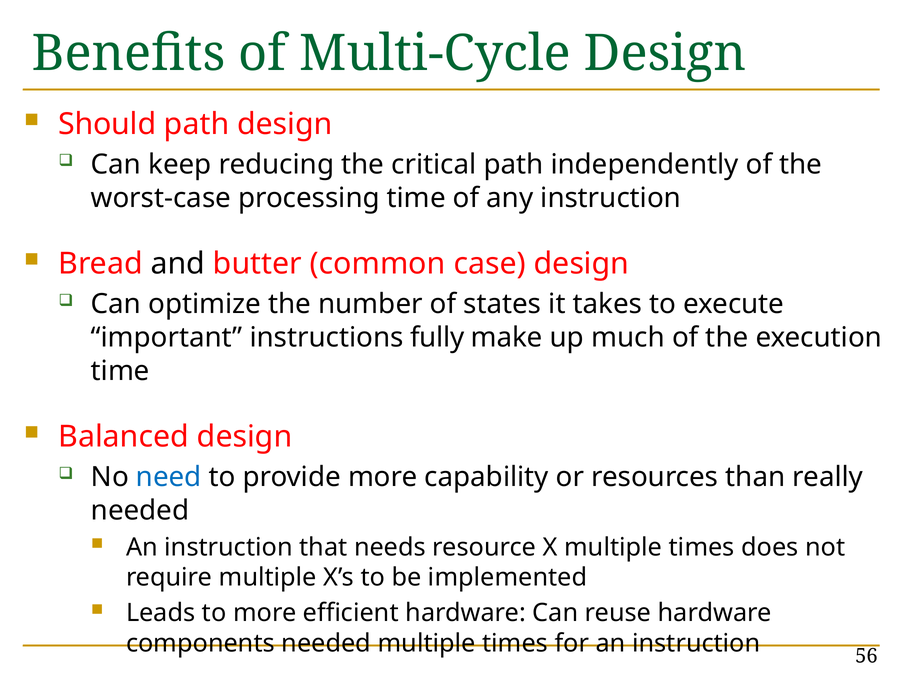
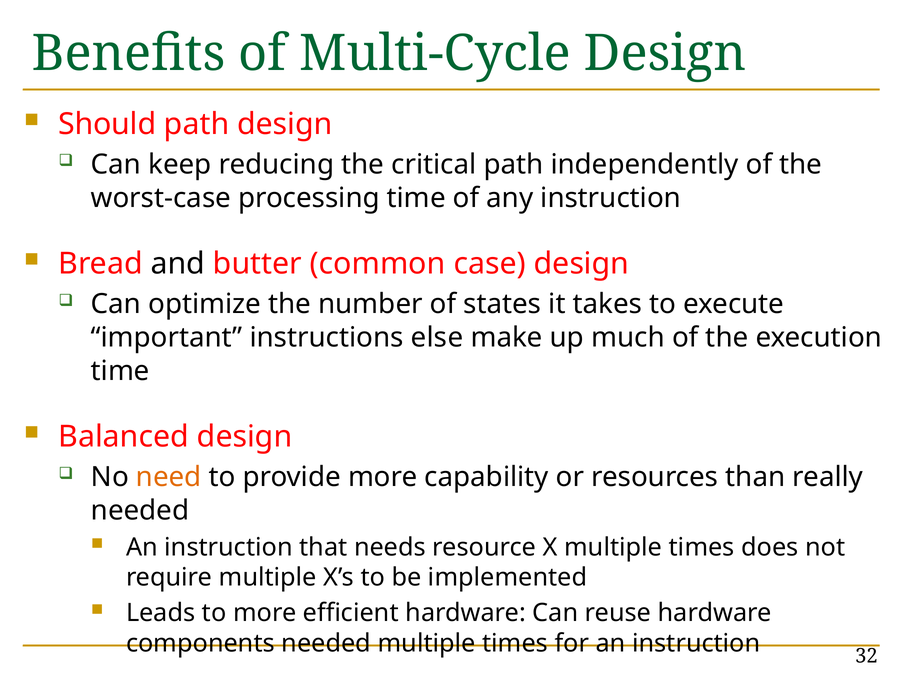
fully: fully -> else (437, 337)
need colour: blue -> orange (169, 477)
56: 56 -> 32 (866, 656)
